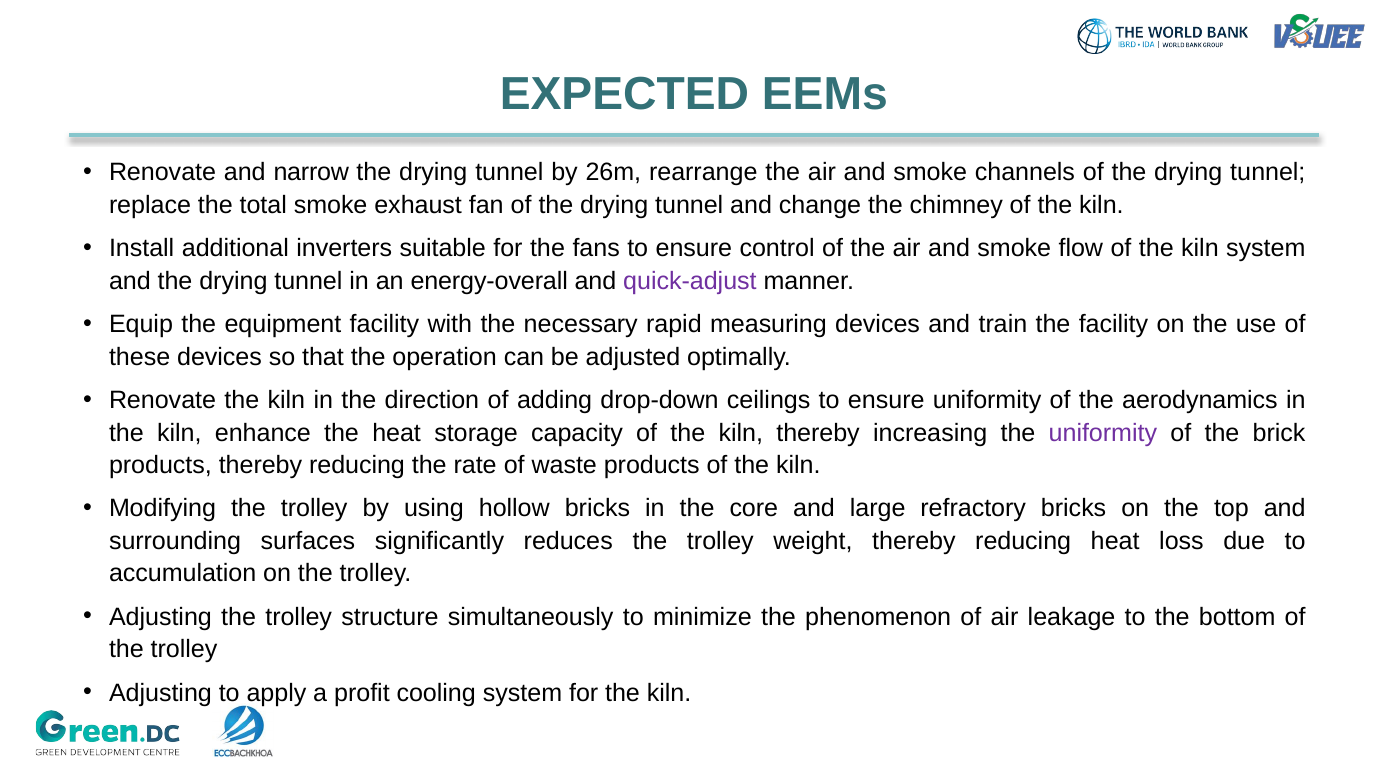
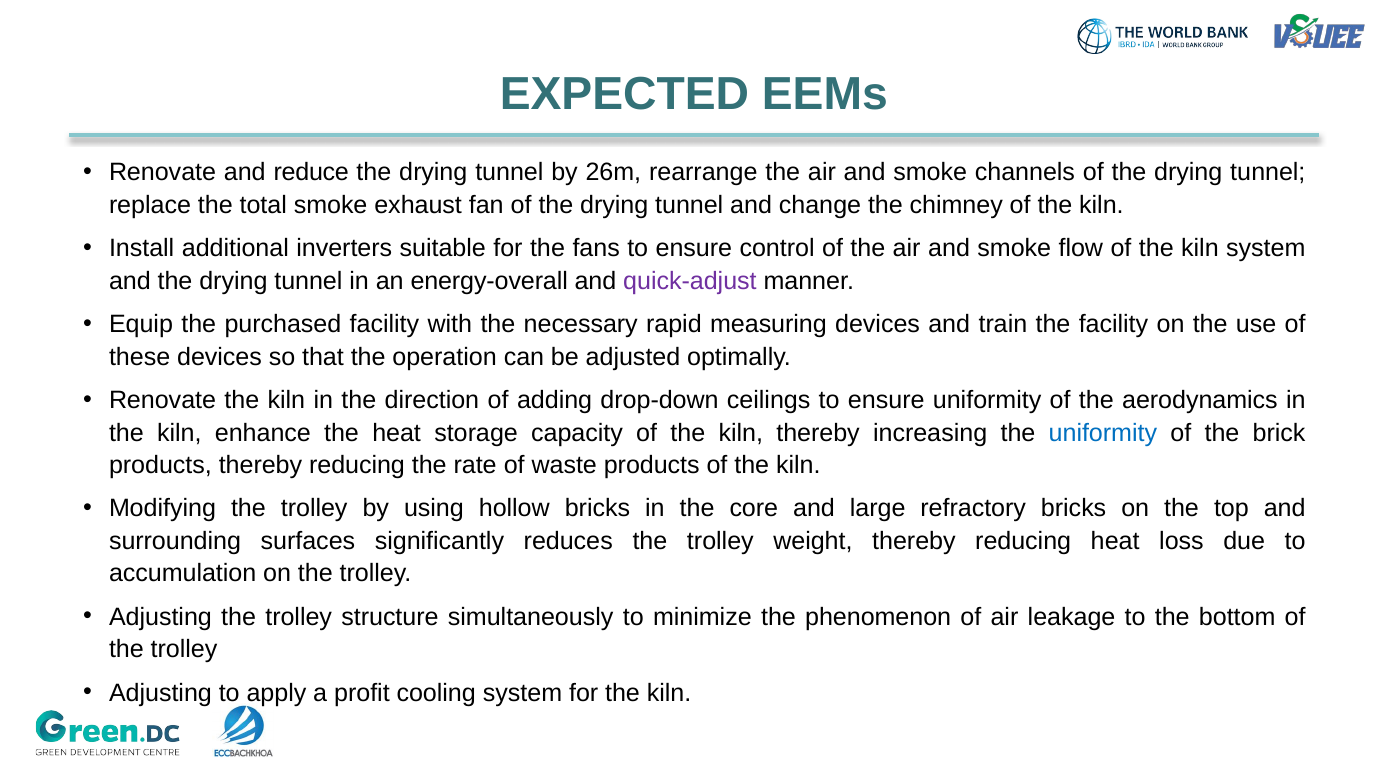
narrow: narrow -> reduce (311, 173)
equipment: equipment -> purchased (283, 324)
uniformity colour: purple -> blue (1103, 433)
